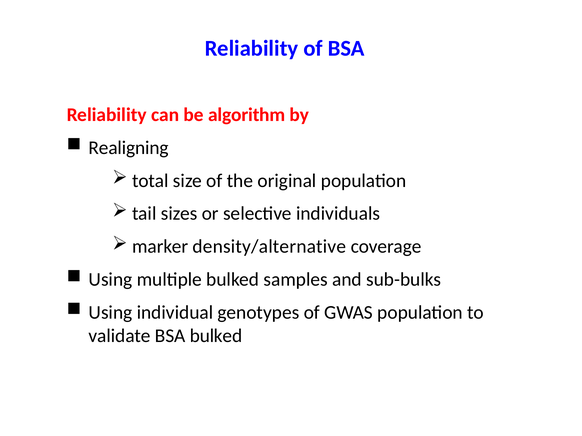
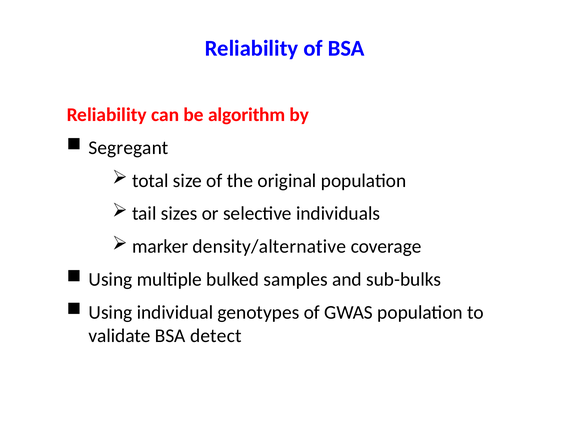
Realigning: Realigning -> Segregant (129, 148)
BSA bulked: bulked -> detect (216, 336)
